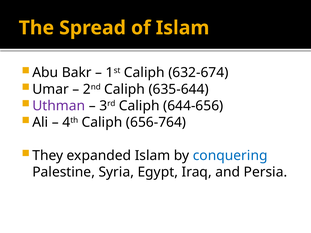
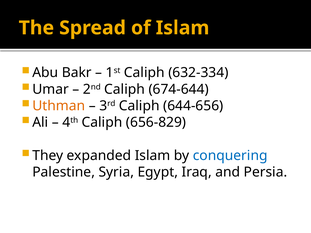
632-674: 632-674 -> 632-334 (198, 73)
635-644: 635-644 -> 674-644 (179, 89)
Uthman colour: purple -> orange (59, 106)
656-764: 656-764 -> 656-829 (156, 123)
